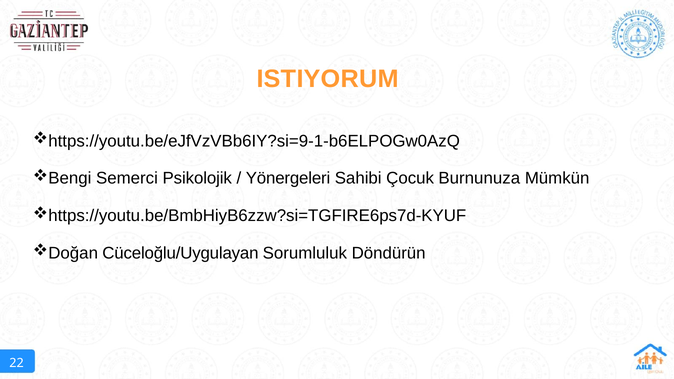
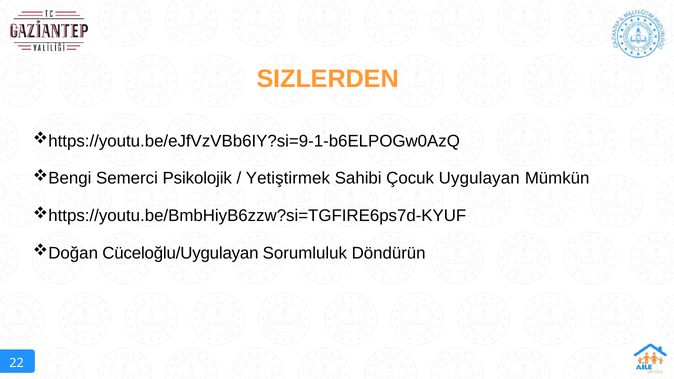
ISTIYORUM: ISTIYORUM -> SIZLERDEN (328, 79)
Yönergeleri: Yönergeleri -> Yetiştirmek (288, 178)
Burnunuza: Burnunuza -> Uygulayan (479, 178)
